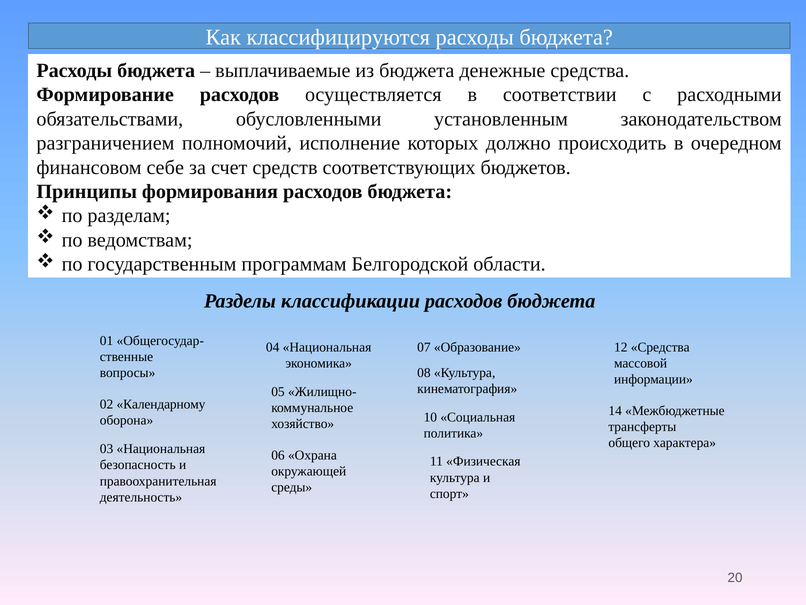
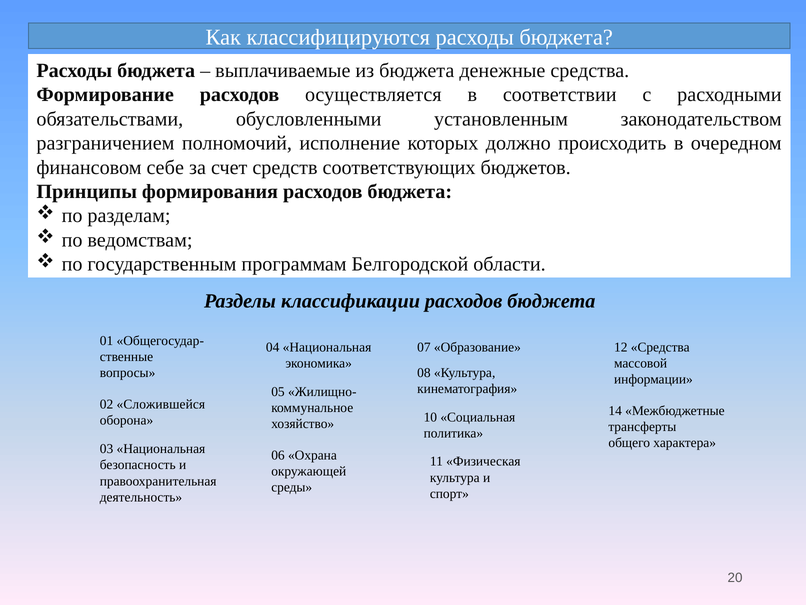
Календарному: Календарному -> Сложившейся (161, 404)
